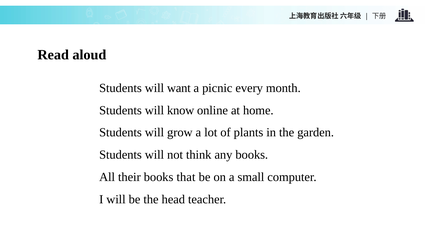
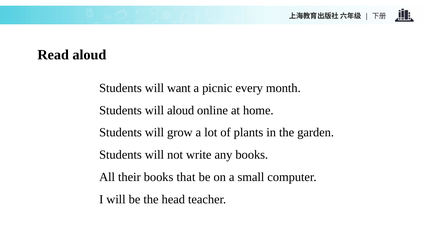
will know: know -> aloud (181, 110)
think: think -> write (199, 155)
